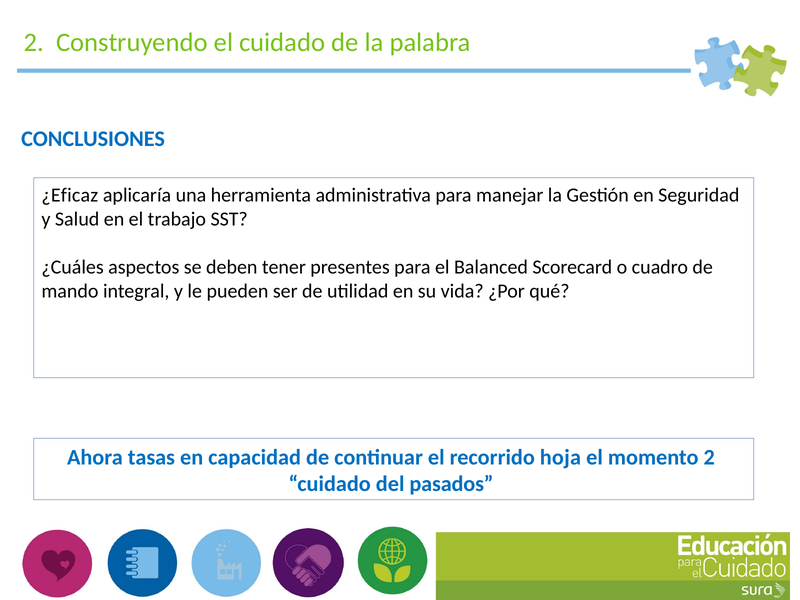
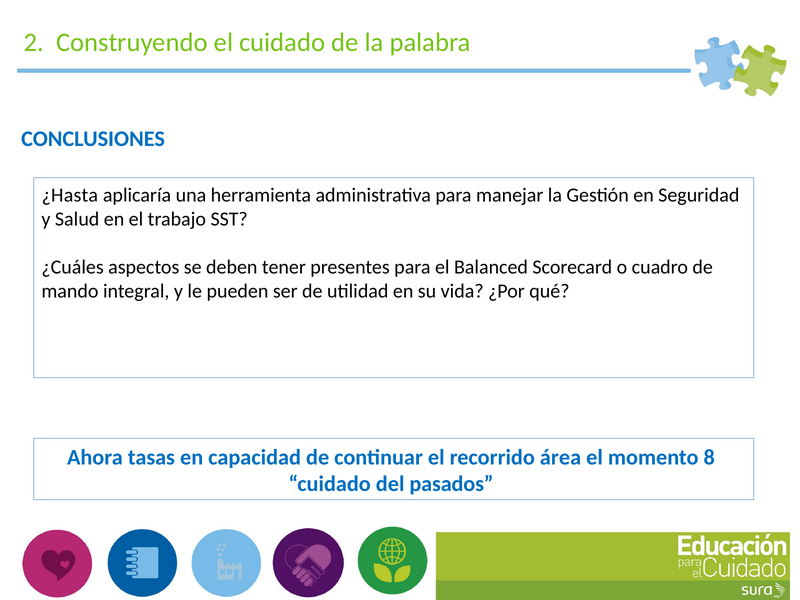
¿Eficaz: ¿Eficaz -> ¿Hasta (70, 195)
hoja: hoja -> área (560, 457)
momento 2: 2 -> 8 (709, 457)
